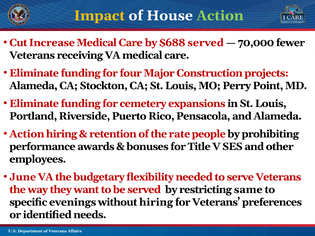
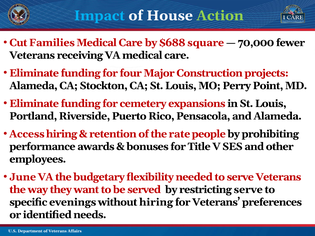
Impact colour: yellow -> light blue (99, 16)
Increase: Increase -> Families (52, 43)
$688 served: served -> square (206, 43)
Action: Action -> Access (27, 134)
restricting same: same -> serve (248, 190)
